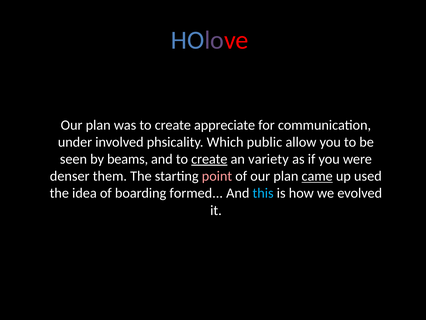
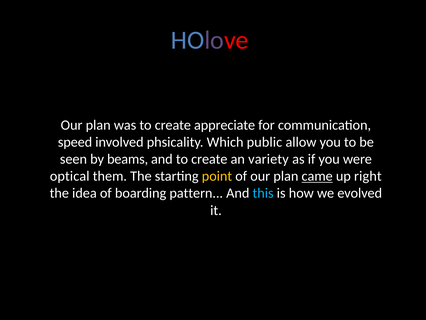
under: under -> speed (75, 142)
create underline: present -> none (209, 159)
denser: denser -> optical (70, 176)
point colour: pink -> yellow (217, 176)
used: used -> right (368, 176)
formed: formed -> pattern (196, 193)
